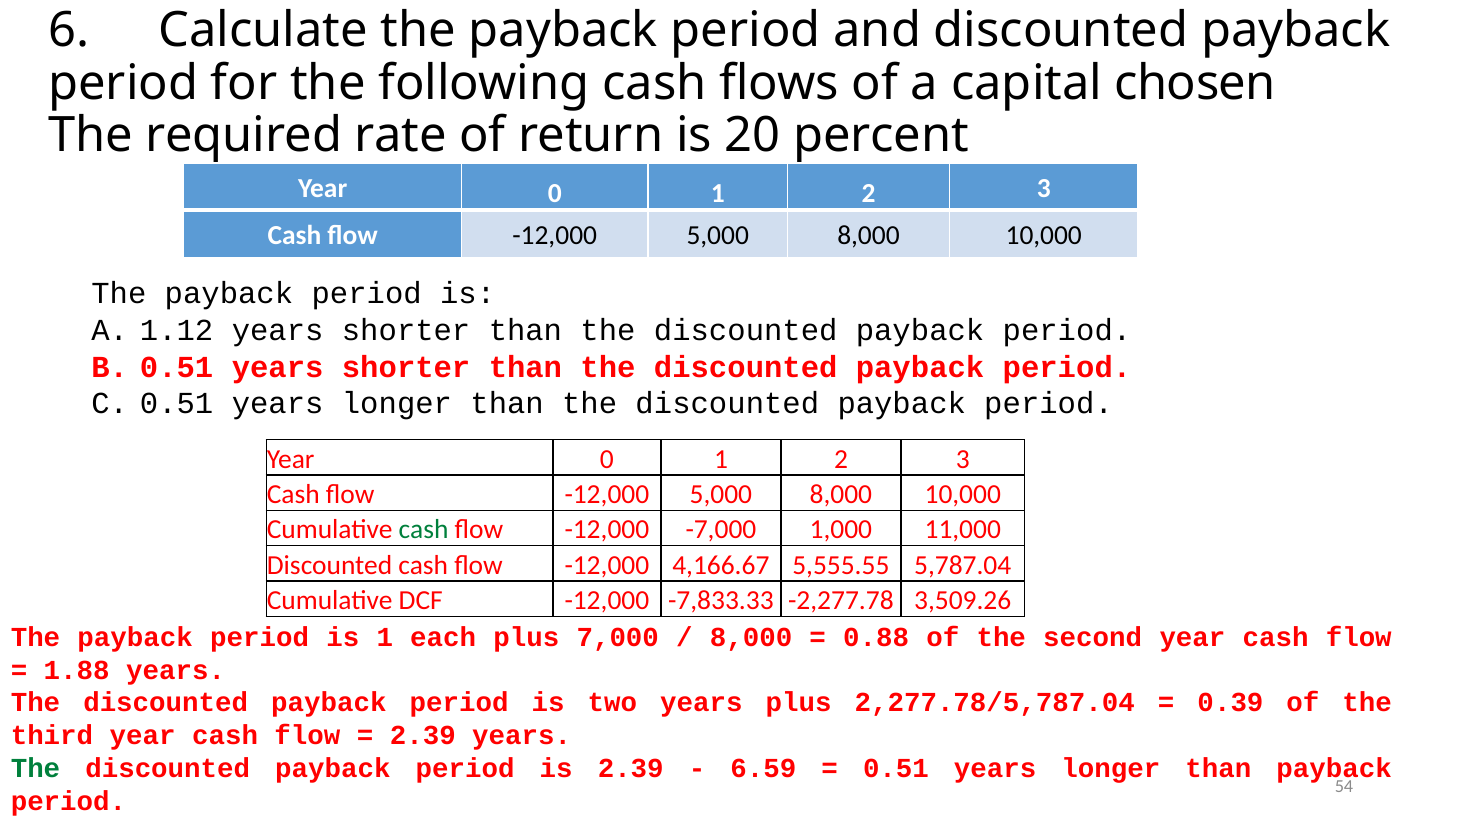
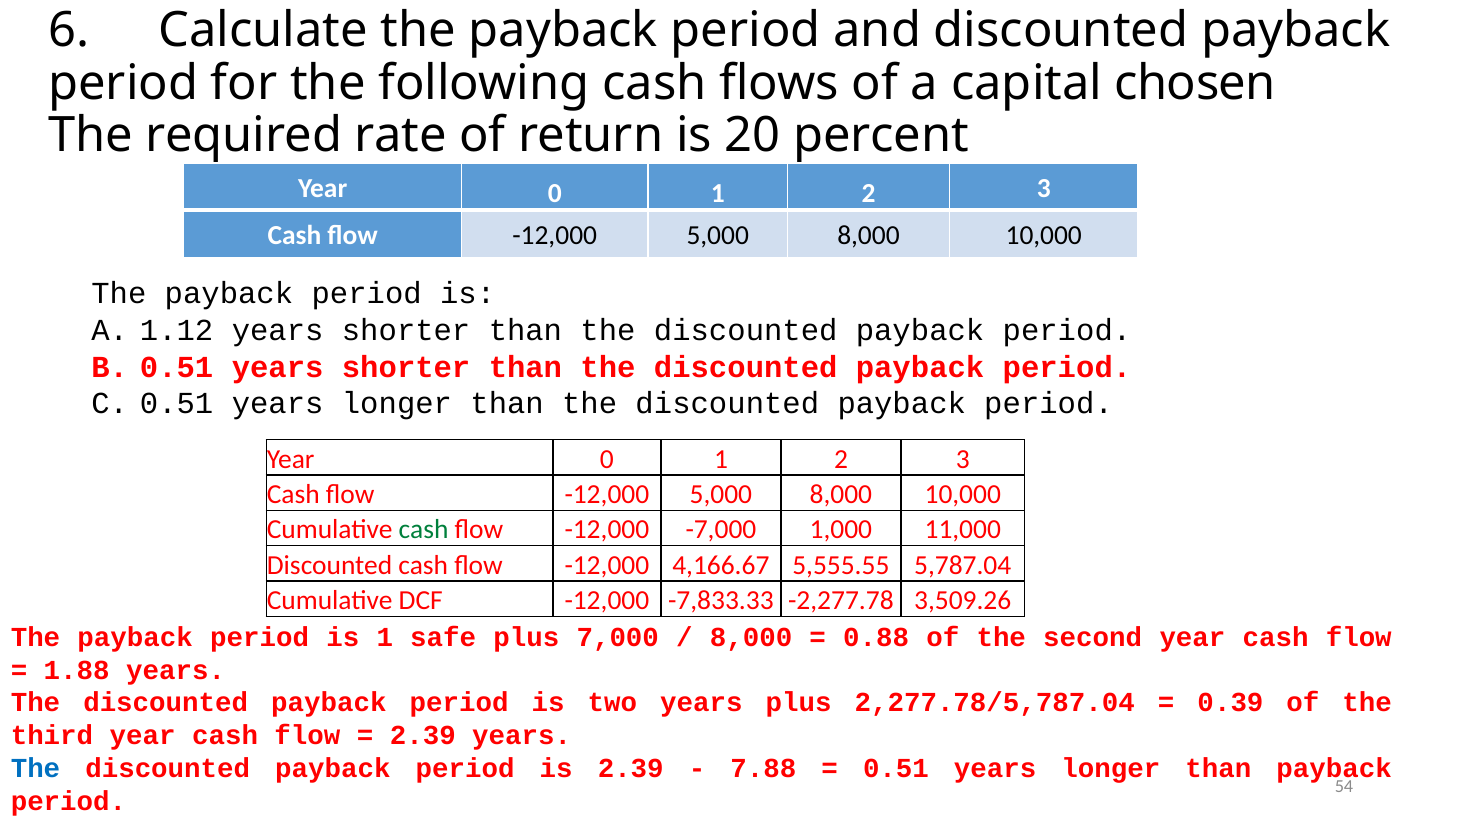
each: each -> safe (443, 637)
The colour: green -> blue (35, 769)
6.59: 6.59 -> 7.88 (763, 769)
